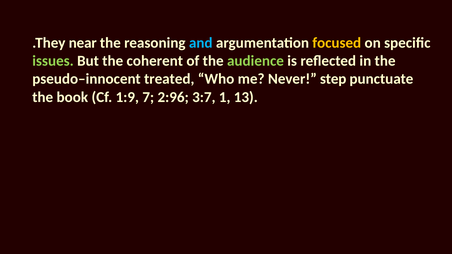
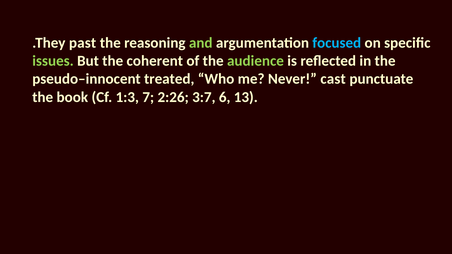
near: near -> past (83, 43)
and colour: light blue -> light green (201, 43)
focused colour: yellow -> light blue (337, 43)
step: step -> cast (333, 79)
1:9: 1:9 -> 1:3 (127, 97)
2:96: 2:96 -> 2:26 (173, 97)
1: 1 -> 6 (225, 97)
